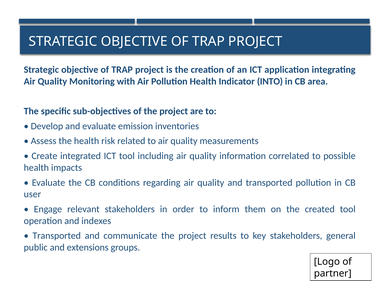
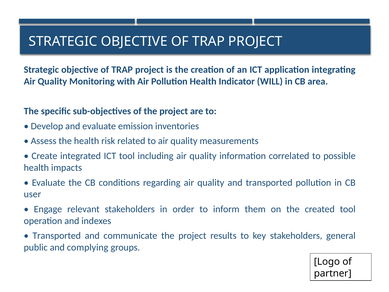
INTO: INTO -> WILL (270, 81)
extensions: extensions -> complying (88, 247)
